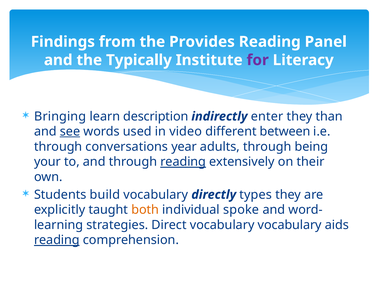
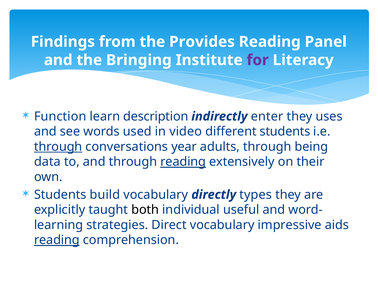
Typically: Typically -> Bringing (139, 60)
Bringing: Bringing -> Function (60, 116)
than: than -> uses (329, 116)
see underline: present -> none (70, 131)
different between: between -> students (285, 131)
through underline: none -> present (58, 146)
your: your -> data (47, 162)
both colour: orange -> black (145, 209)
spoke: spoke -> useful (241, 209)
vocabulary vocabulary: vocabulary -> impressive (290, 225)
